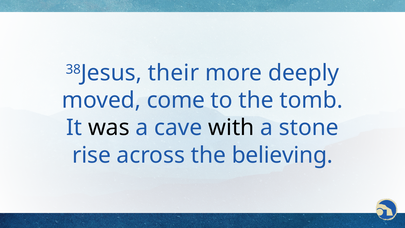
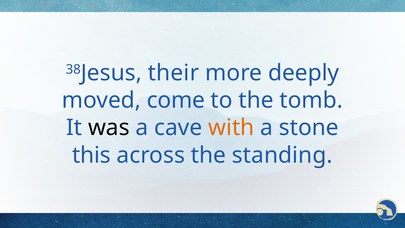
with colour: black -> orange (231, 128)
rise: rise -> this (92, 155)
believing: believing -> standing (282, 155)
